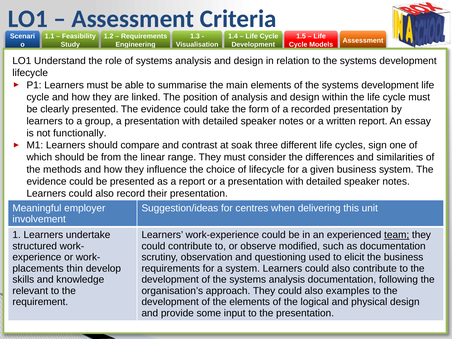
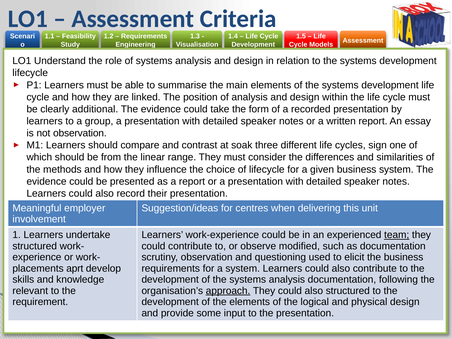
clearly presented: presented -> additional (95, 109)
not functionally: functionally -> observation (80, 133)
thin: thin -> aprt (75, 268)
approach underline: none -> present (228, 291)
also examples: examples -> structured (348, 291)
